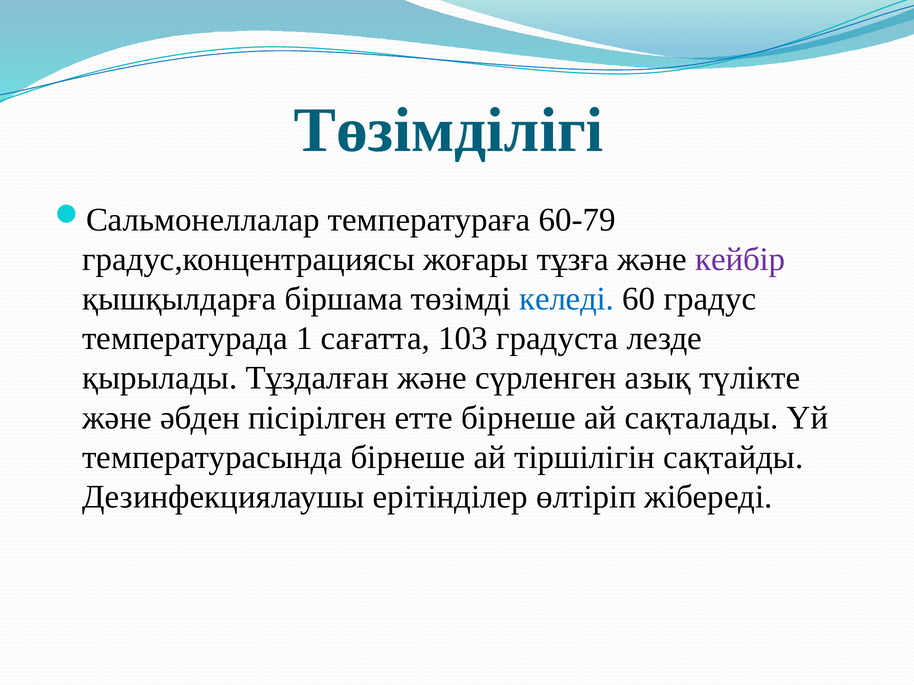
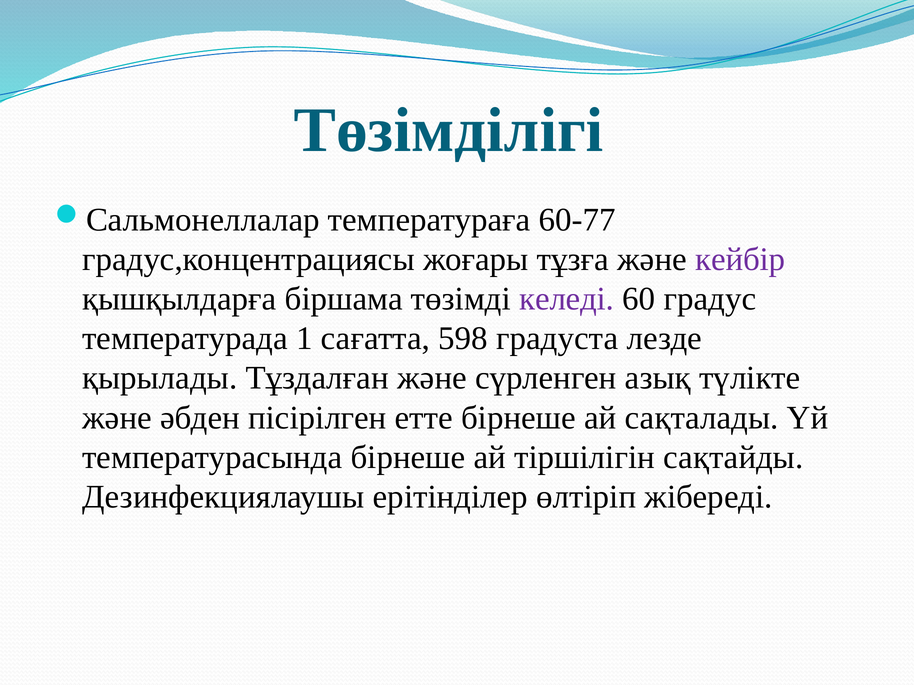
60-79: 60-79 -> 60-77 (577, 220)
келеді colour: blue -> purple (567, 299)
103: 103 -> 598 (463, 339)
